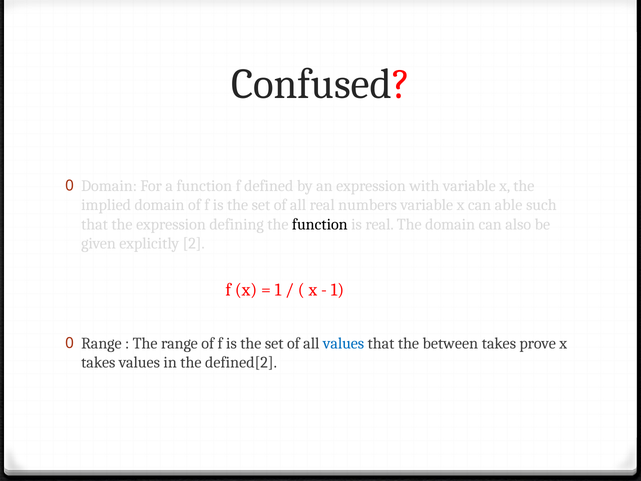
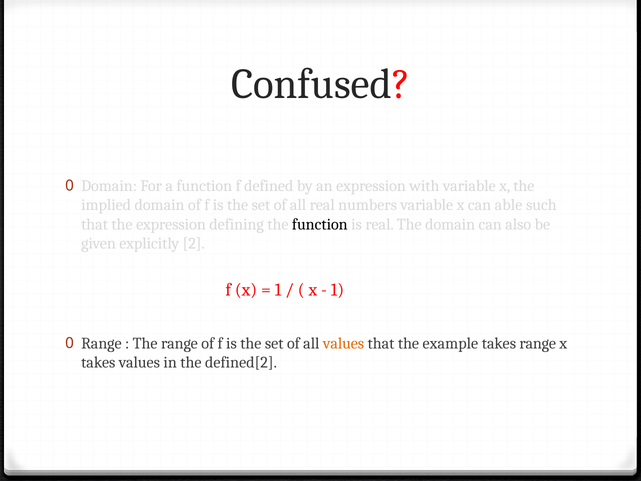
values colour: blue -> orange (344, 343)
between: between -> example (450, 343)
takes prove: prove -> range (538, 343)
